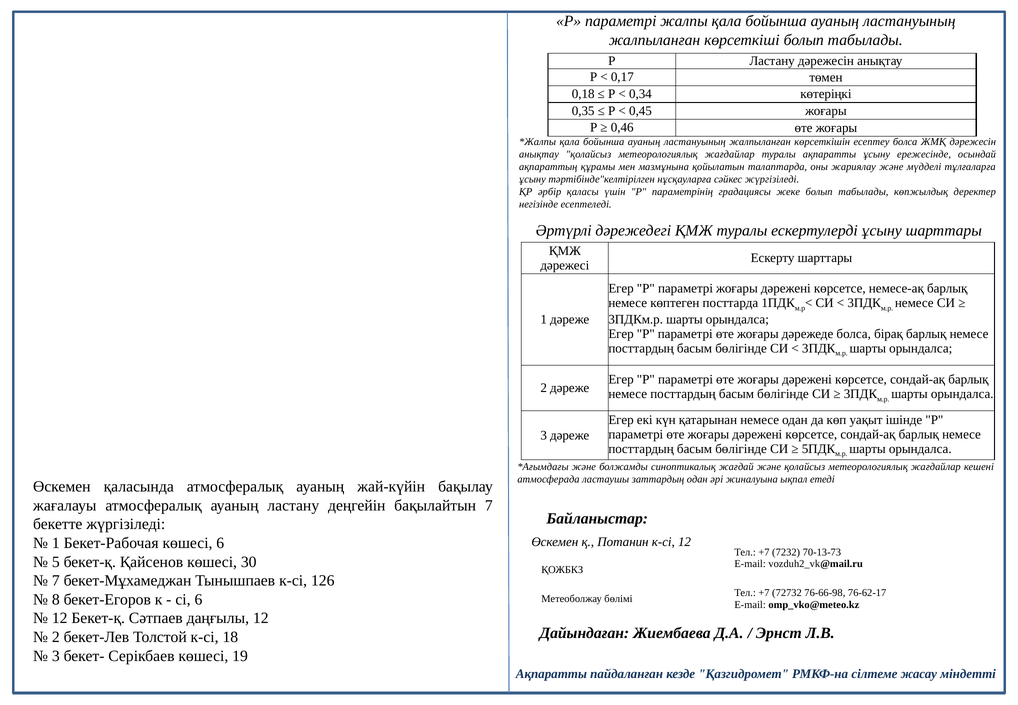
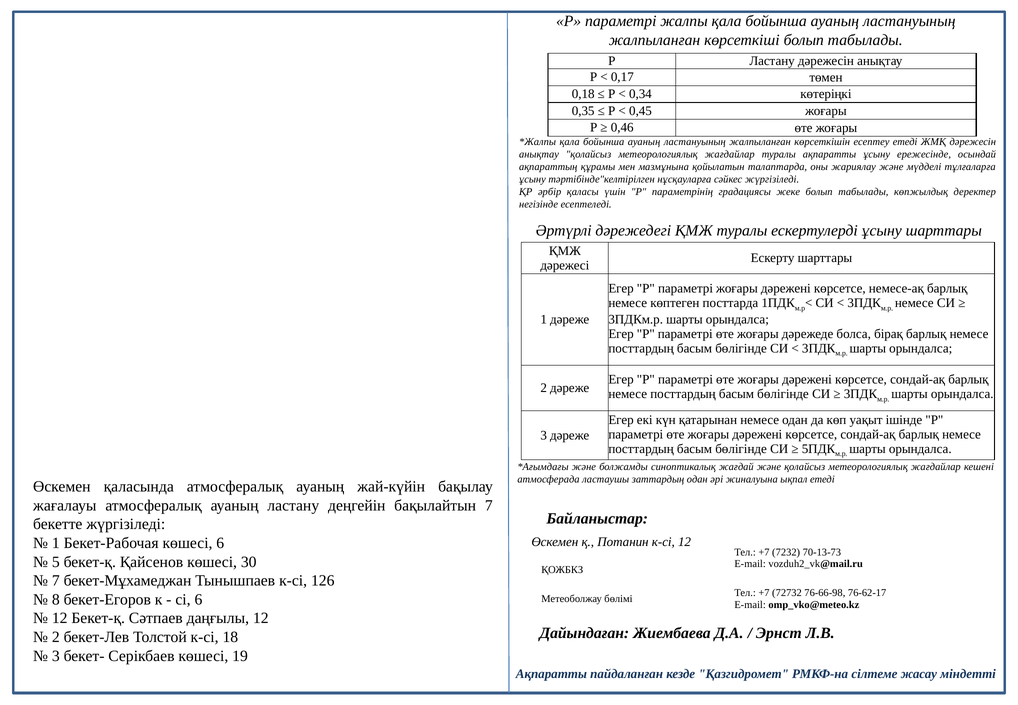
есептеу болса: болса -> етеді (905, 142)
